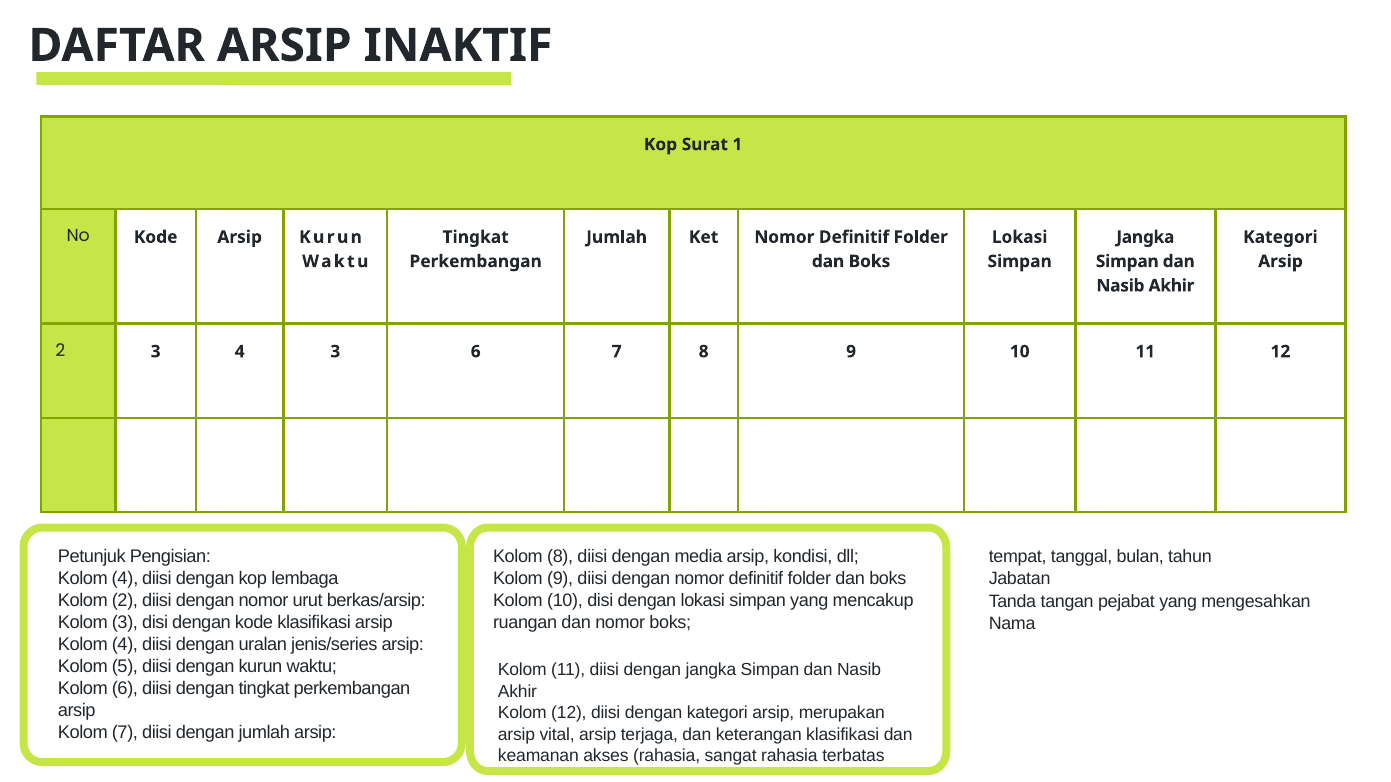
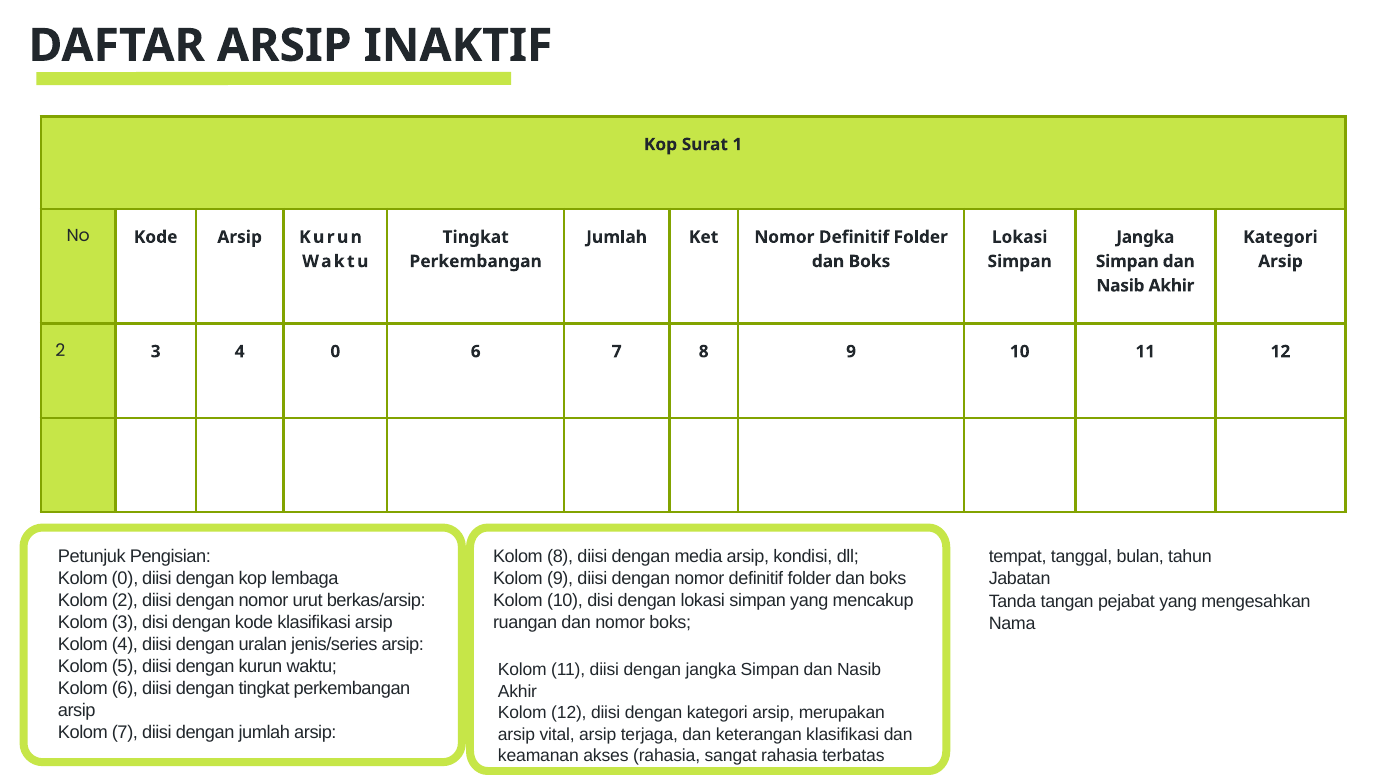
4 3: 3 -> 0 (335, 352)
4: 4 -> 0 (125, 579)
